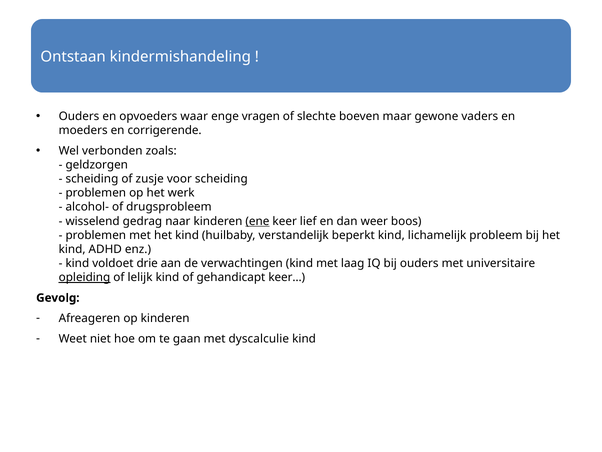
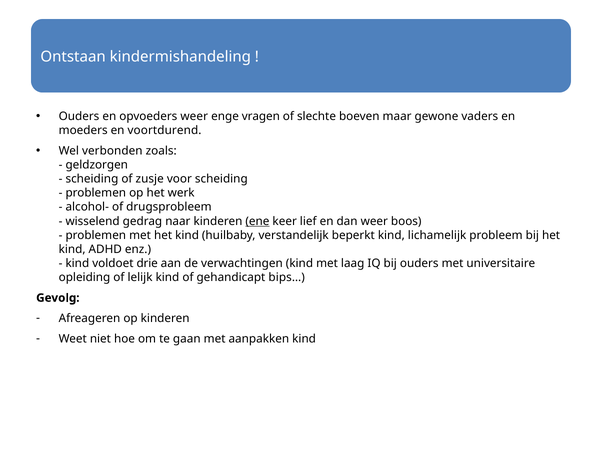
opvoeders waar: waar -> weer (194, 116)
corrigerende: corrigerende -> voortdurend (165, 130)
opleiding underline: present -> none (85, 277)
keer…: keer… -> bips… (287, 277)
dyscalculie: dyscalculie -> aanpakken (259, 338)
